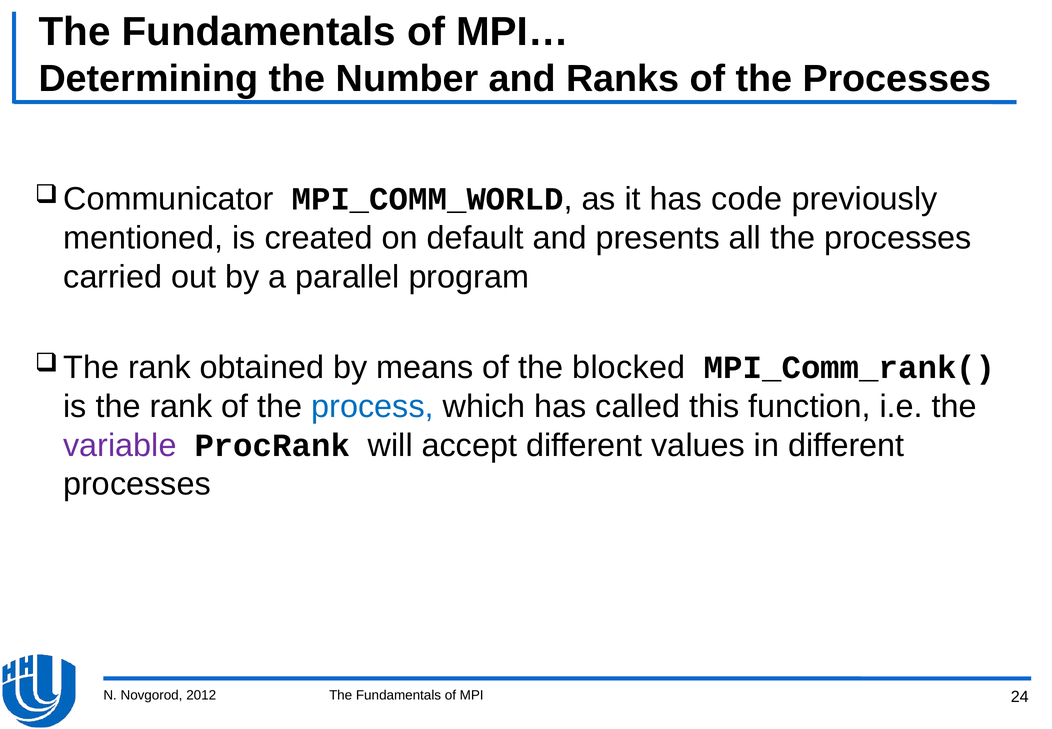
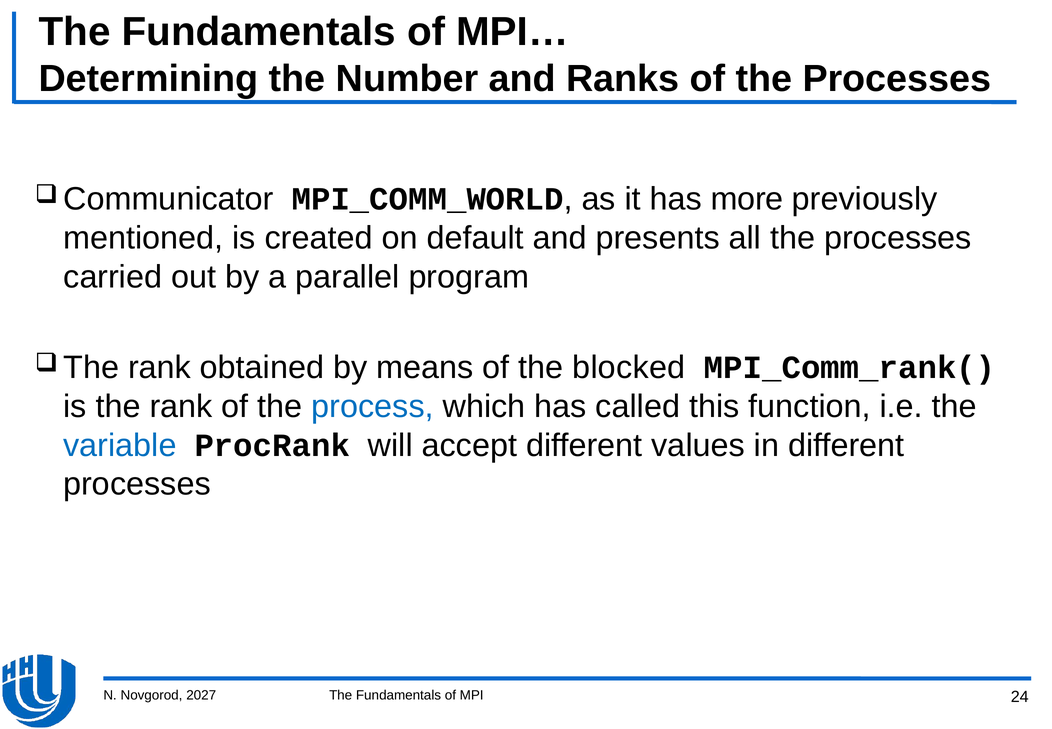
code: code -> more (747, 199)
variable colour: purple -> blue (120, 445)
2012: 2012 -> 2027 (201, 694)
